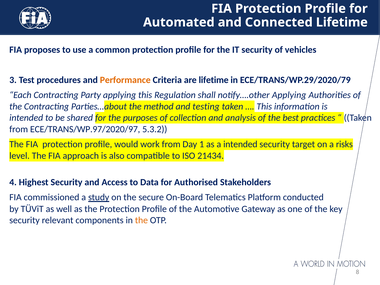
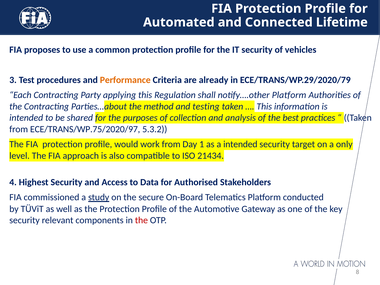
are lifetime: lifetime -> already (214, 80)
notify….other Applying: Applying -> Platform (289, 95)
ECE/TRANS/WP.97/2020/97: ECE/TRANS/WP.97/2020/97 -> ECE/TRANS/WP.75/2020/97 (85, 129)
risks: risks -> only (344, 144)
the colour: orange -> red (141, 220)
